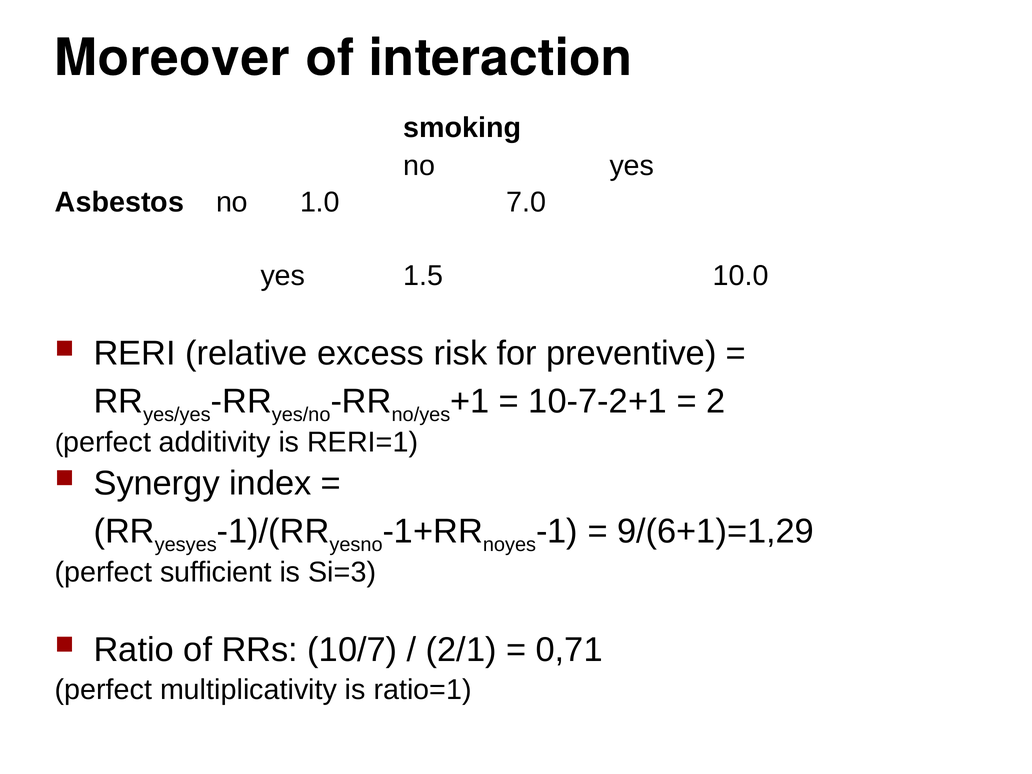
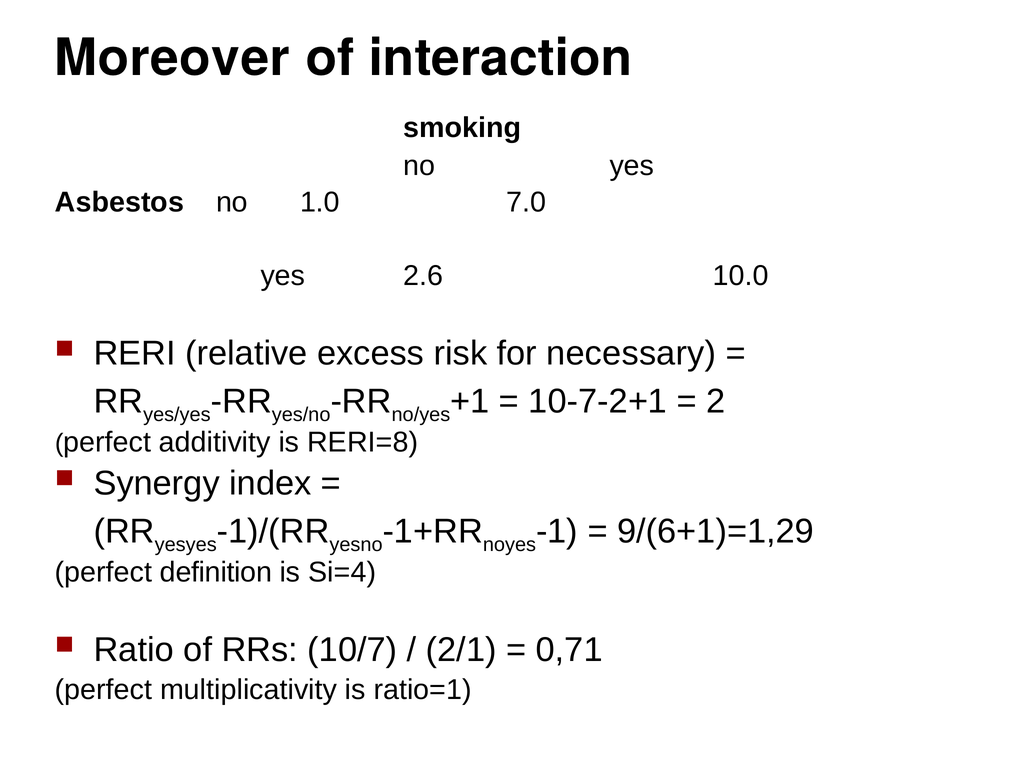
1.5: 1.5 -> 2.6 (423, 276)
preventive: preventive -> necessary (631, 353)
RERI=1: RERI=1 -> RERI=8 (363, 442)
sufficient: sufficient -> definition (216, 572)
Si=3: Si=3 -> Si=4 (342, 572)
